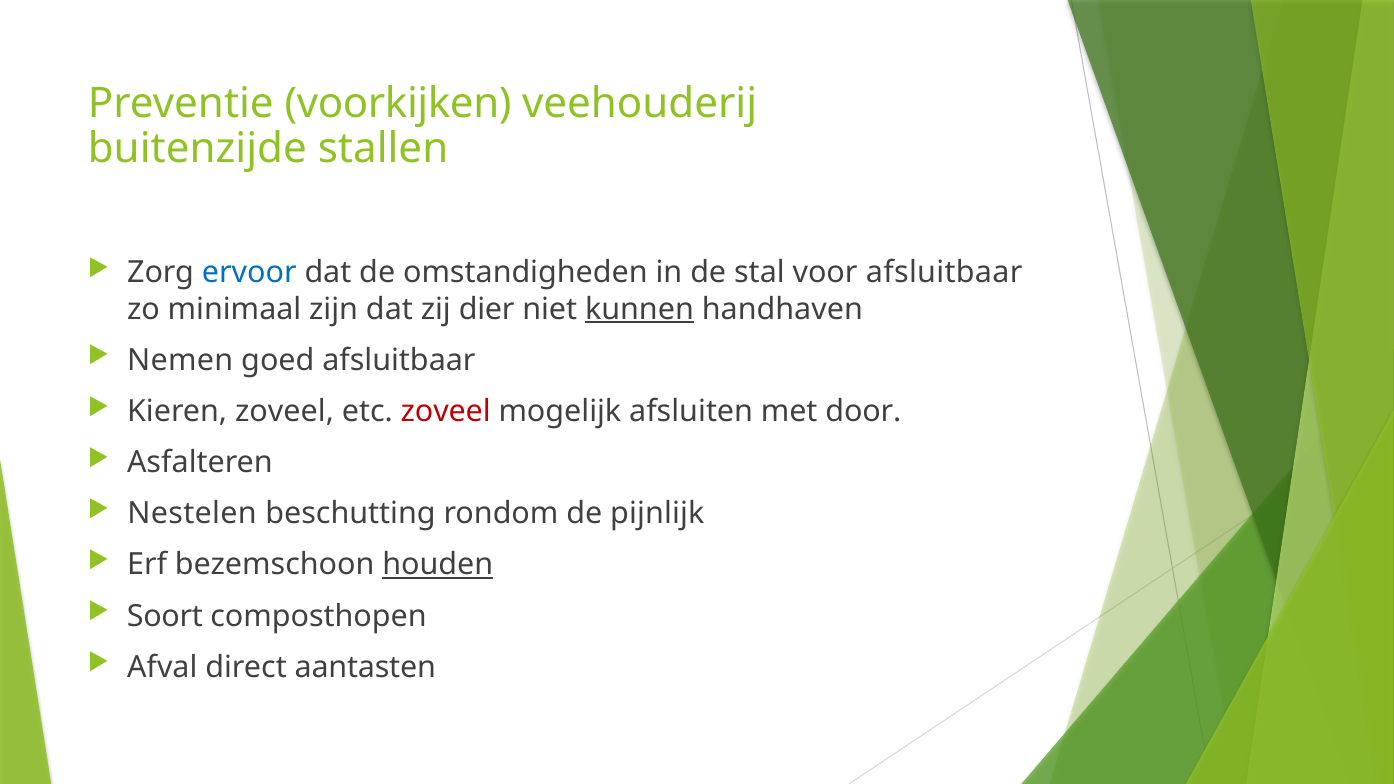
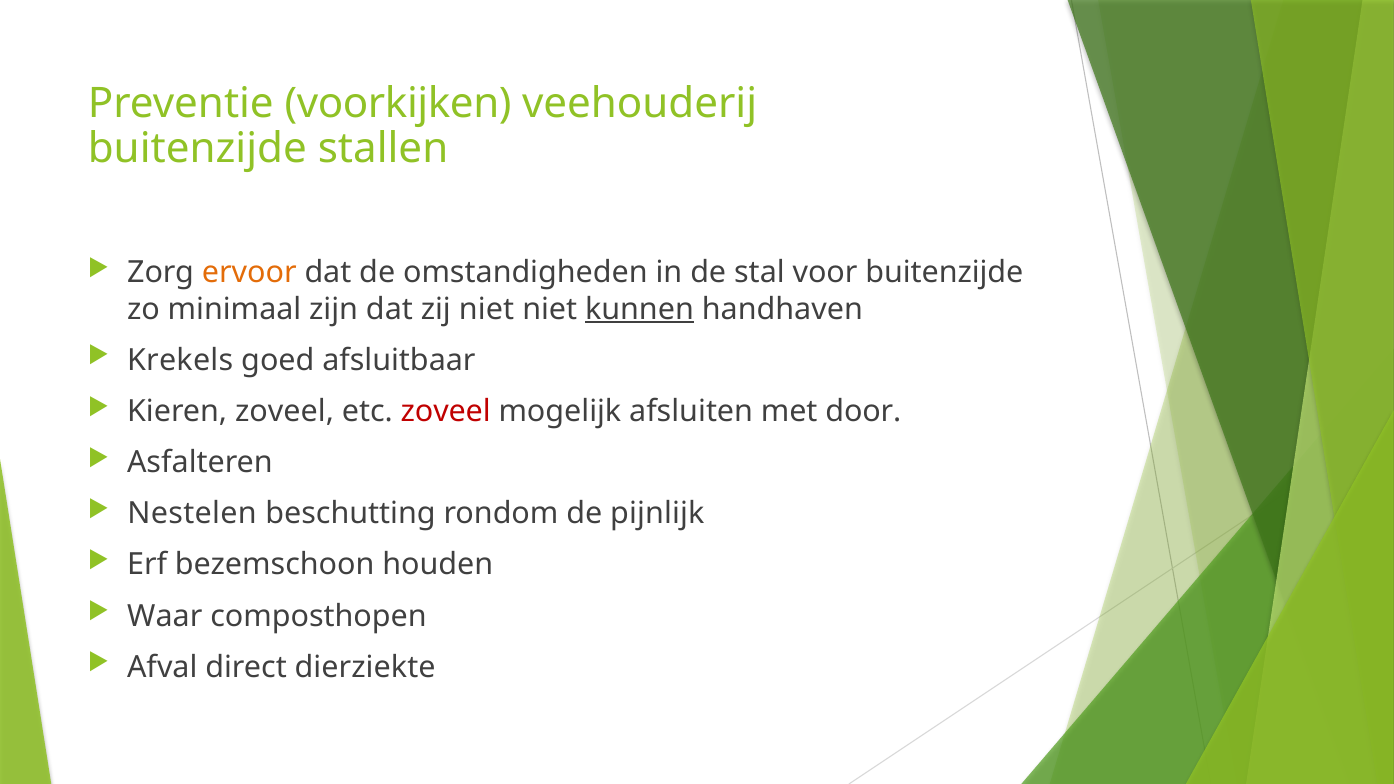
ervoor colour: blue -> orange (249, 273)
voor afsluitbaar: afsluitbaar -> buitenzijde (944, 273)
zij dier: dier -> niet (486, 309)
Nemen: Nemen -> Krekels (180, 360)
houden underline: present -> none (438, 565)
Soort: Soort -> Waar (165, 616)
aantasten: aantasten -> dierziekte (365, 667)
